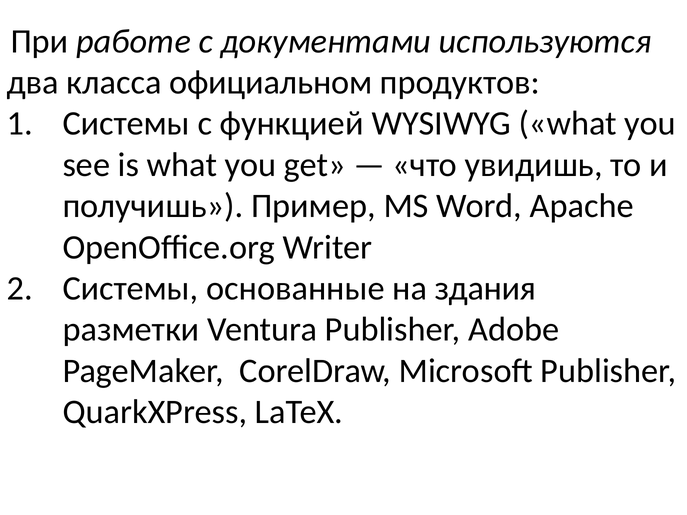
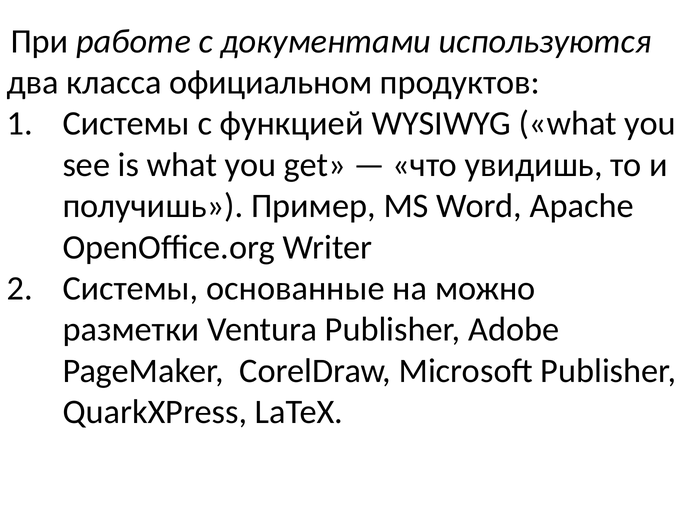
здания: здания -> можно (485, 289)
